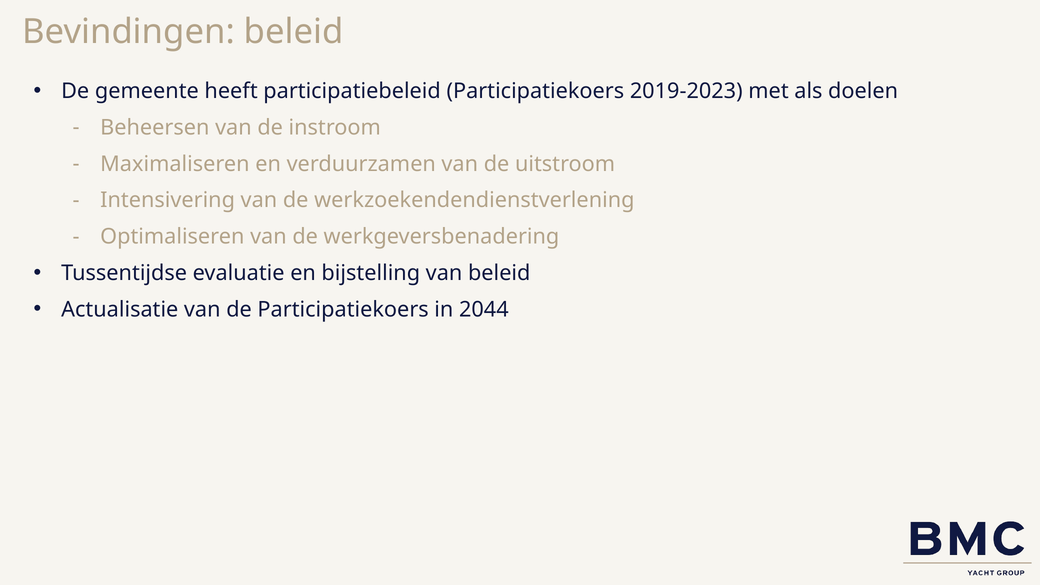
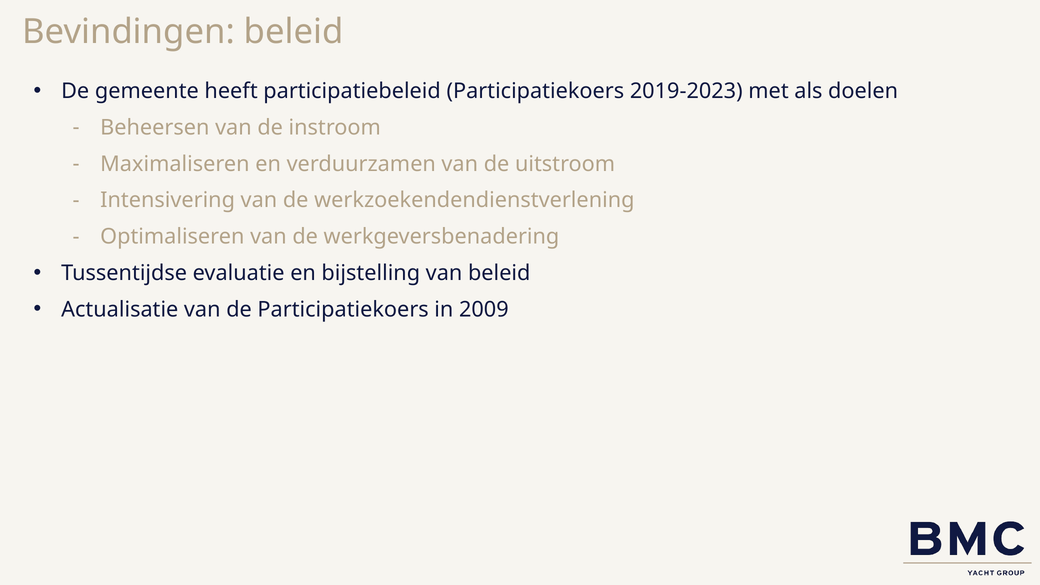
2044: 2044 -> 2009 (484, 310)
